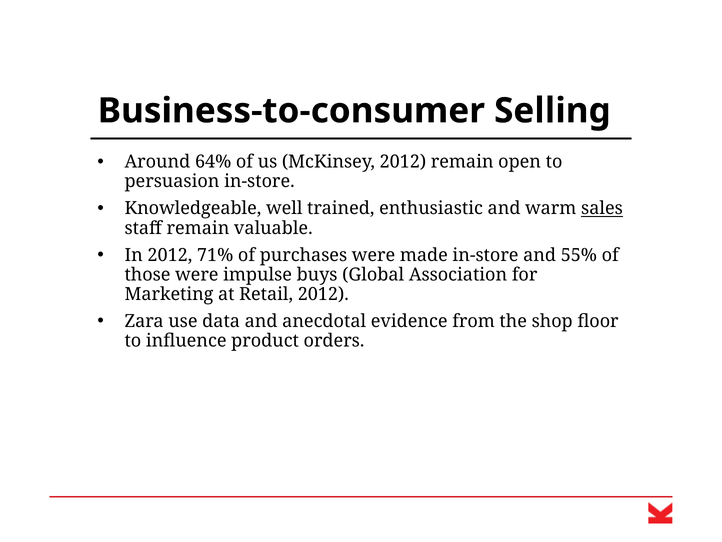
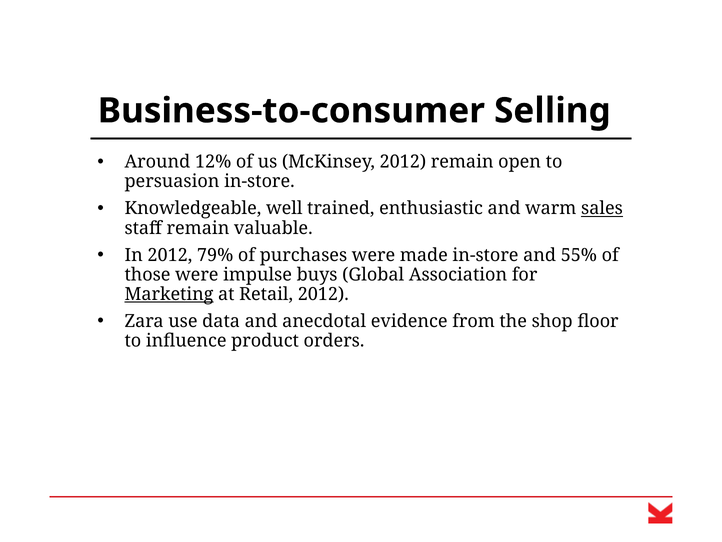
64%: 64% -> 12% (213, 162)
71%: 71% -> 79% (215, 255)
Marketing underline: none -> present (169, 294)
